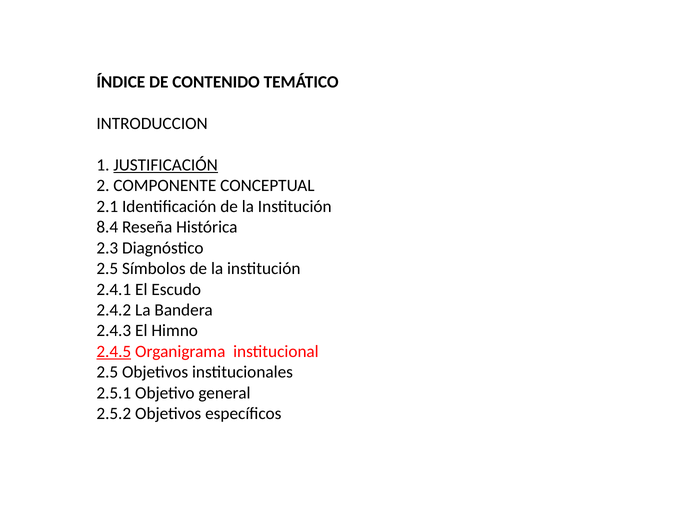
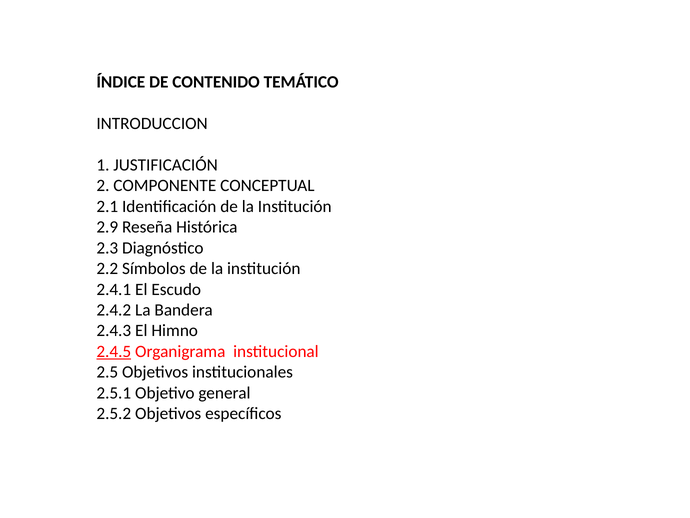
JUSTIFICACIÓN underline: present -> none (166, 165)
8.4: 8.4 -> 2.9 (107, 227)
2.5: 2.5 -> 2.2 (107, 268)
